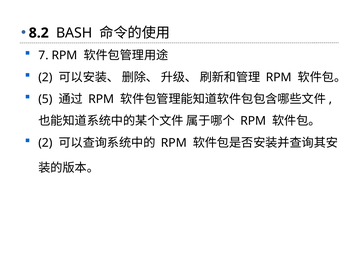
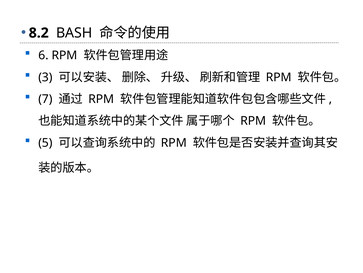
7: 7 -> 6 (43, 55)
2: 2 -> 3 (45, 77)
5: 5 -> 7 (45, 99)
2: 2 -> 5 (45, 142)
